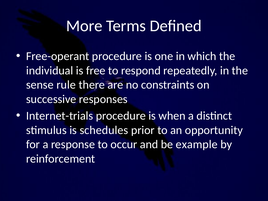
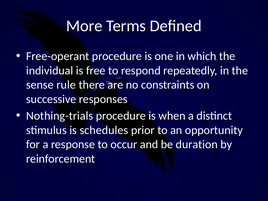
Internet-trials: Internet-trials -> Nothing-trials (60, 116)
example: example -> duration (197, 144)
